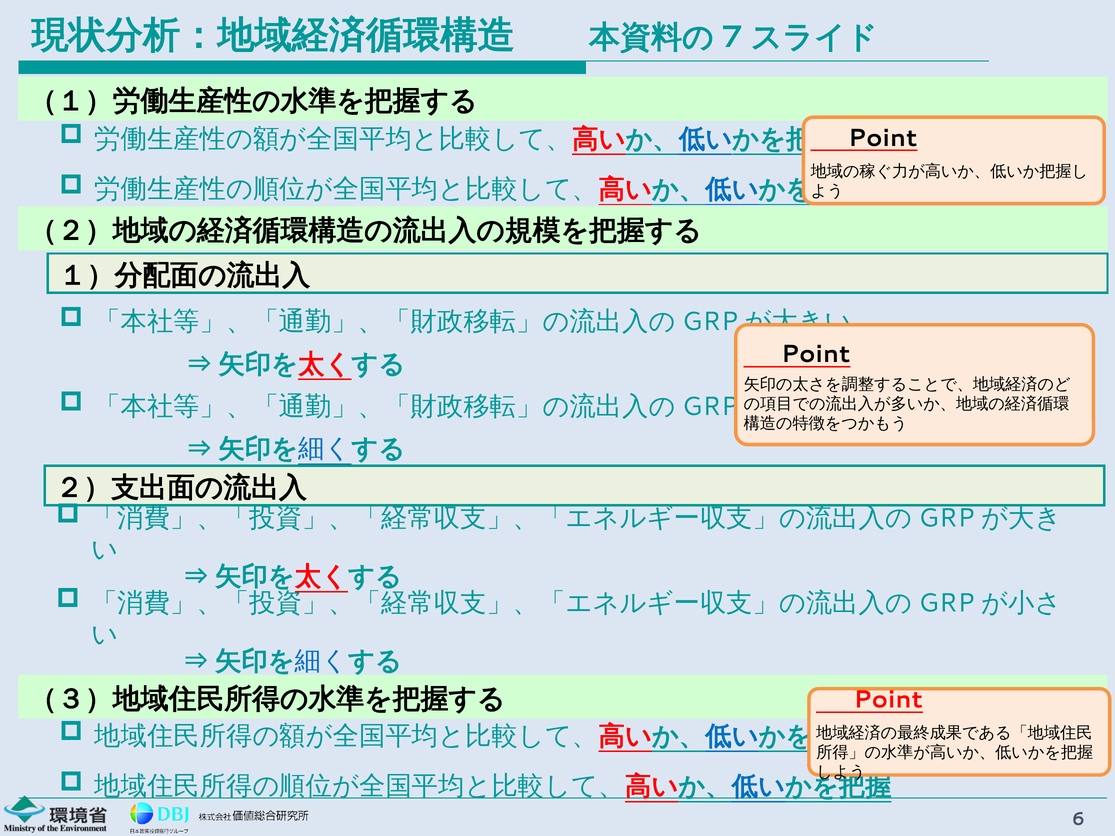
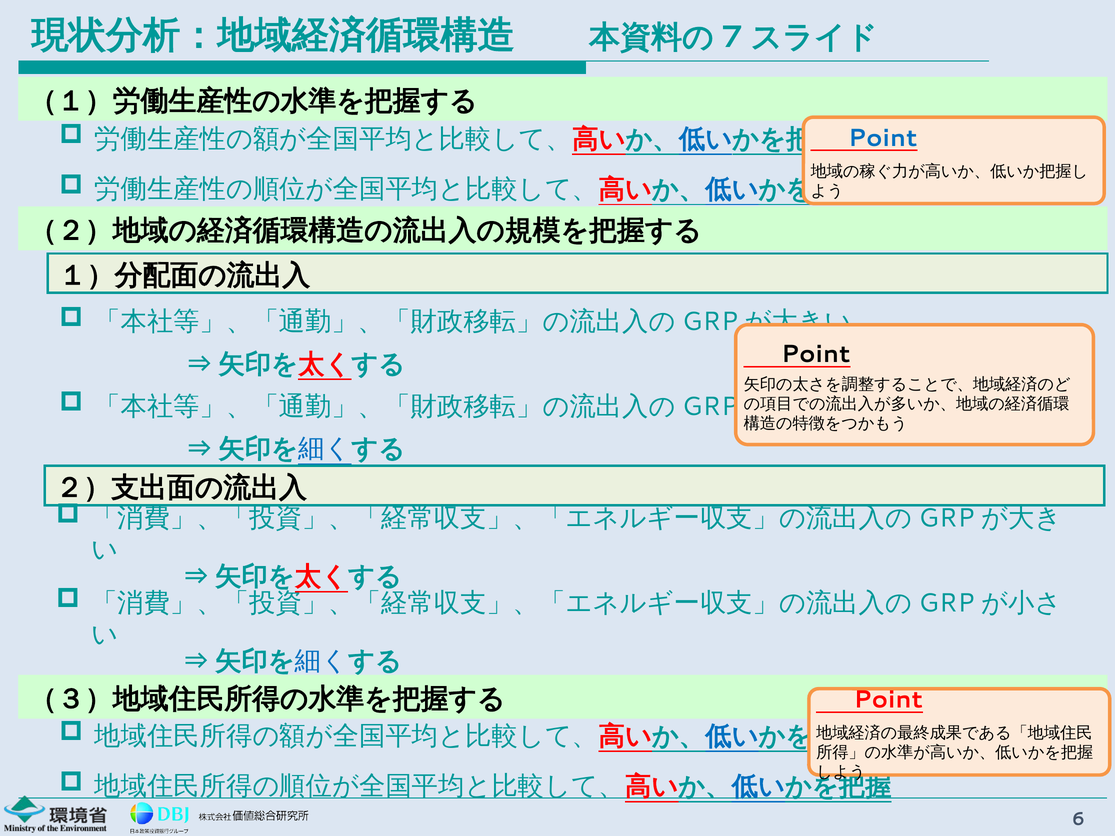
Point colour: black -> blue (883, 138)
